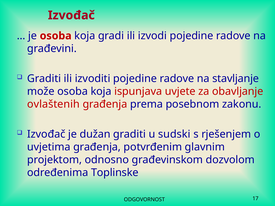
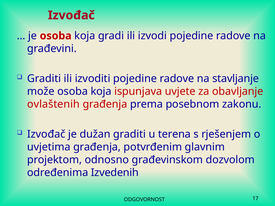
sudski: sudski -> terena (174, 134)
Toplinske: Toplinske -> Izvedenih (115, 173)
